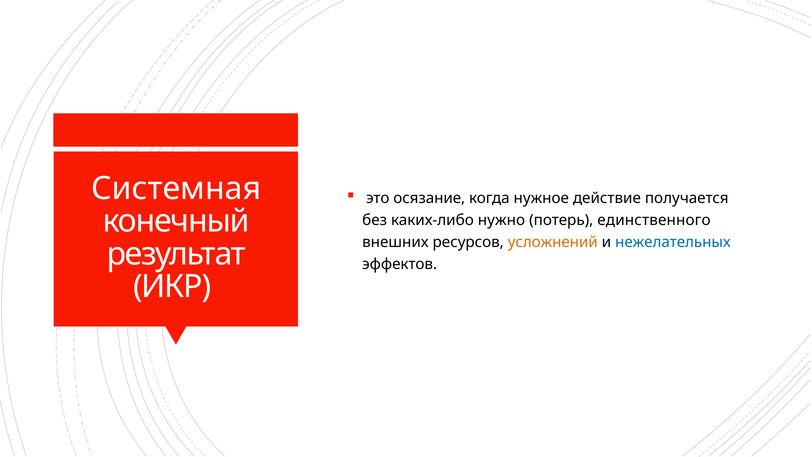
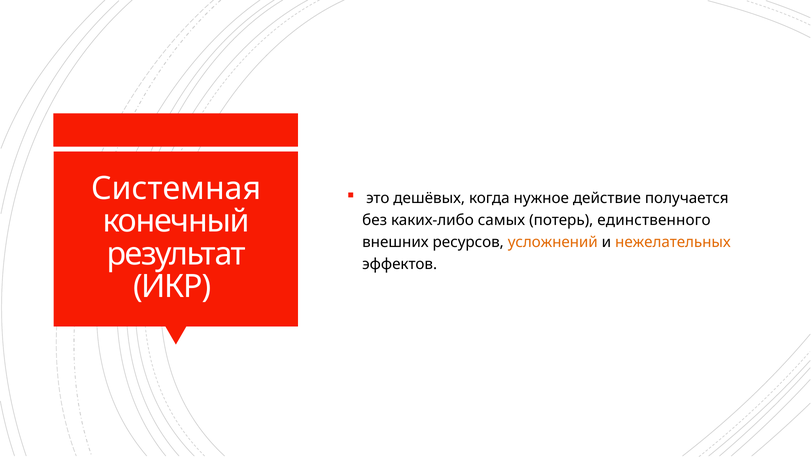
осязание: осязание -> дешёвых (429, 198)
нужно: нужно -> самых (501, 220)
нежелательных colour: blue -> orange (673, 242)
